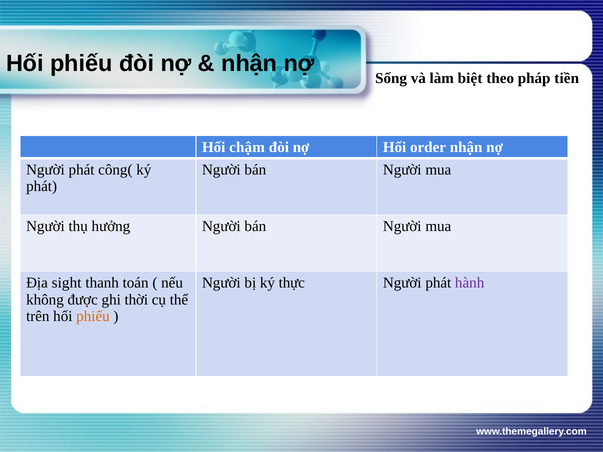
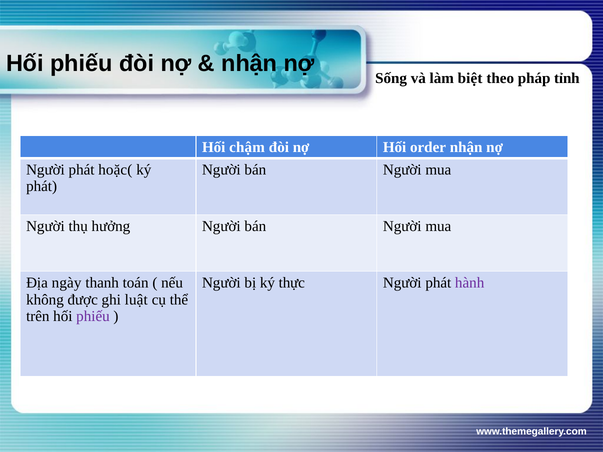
tiền: tiền -> tỉnh (567, 78)
công(: công( -> hoặc( (115, 170)
sight: sight -> ngày (67, 283)
thời: thời -> luật (136, 300)
phiếu colour: orange -> purple (93, 316)
